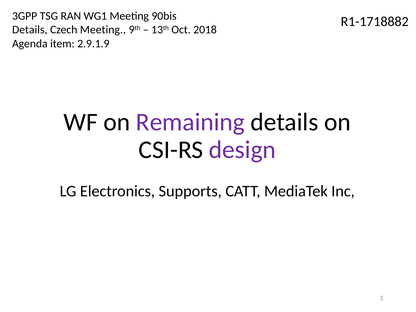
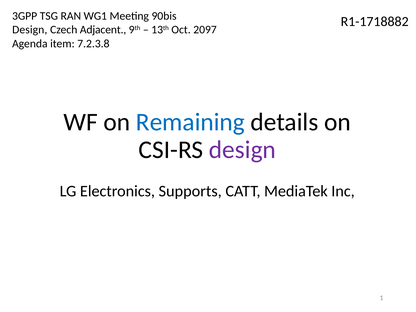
Details: Details -> Design (30, 30)
Czech Meeting: Meeting -> Adjacent (103, 30)
2018: 2018 -> 2097 (205, 30)
2.9.1.9: 2.9.1.9 -> 7.2.3.8 (93, 44)
Remaining colour: purple -> blue (190, 122)
